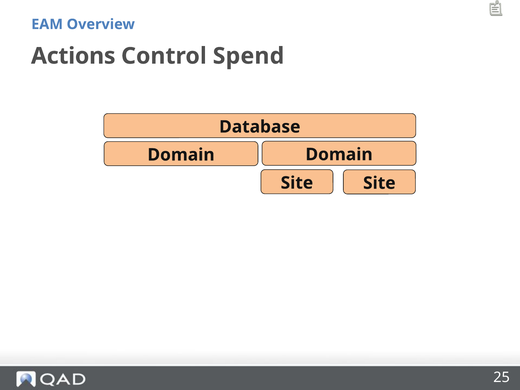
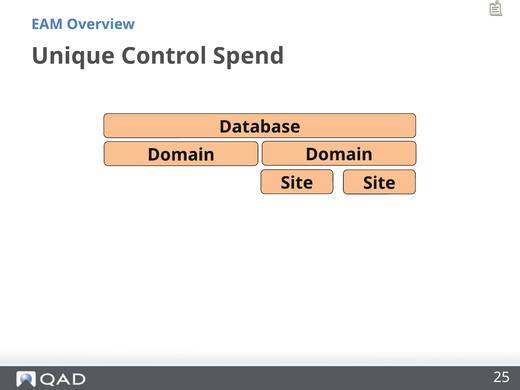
Actions: Actions -> Unique (73, 56)
